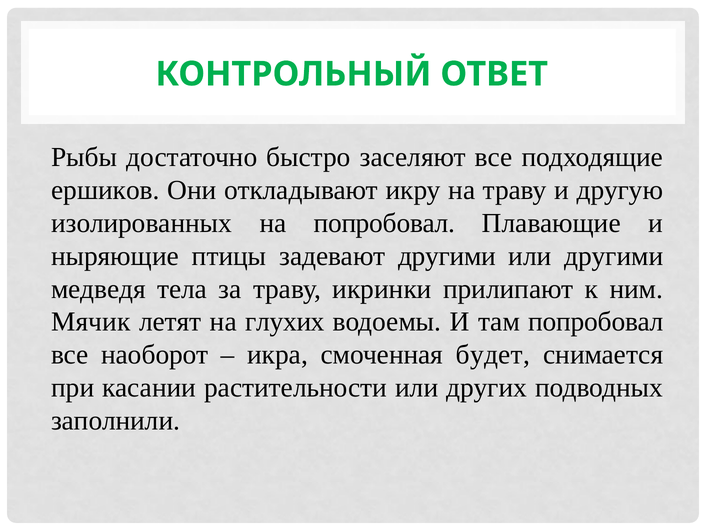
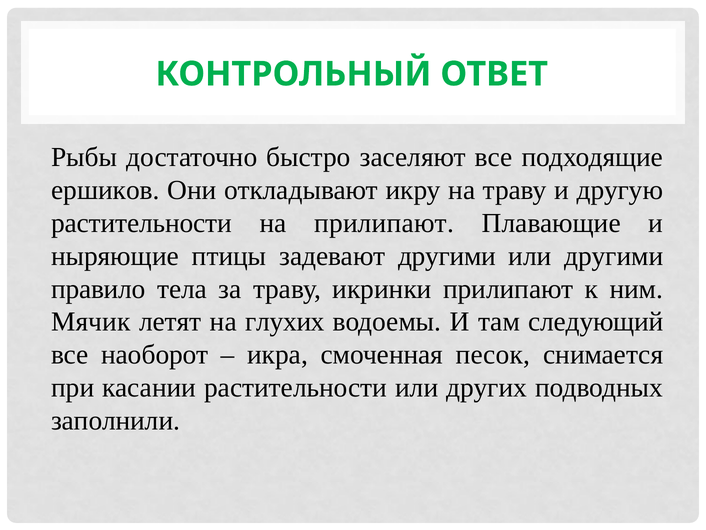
изолированных: изолированных -> растительности (142, 223)
на попробовал: попробовал -> прилипают (384, 223)
медведя: медведя -> правило (98, 289)
там попробовал: попробовал -> следующий (596, 322)
будет: будет -> песок (493, 354)
